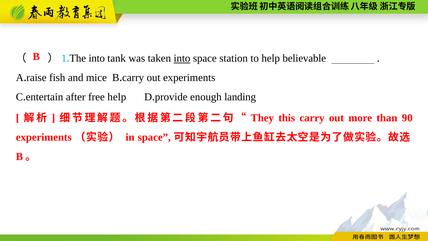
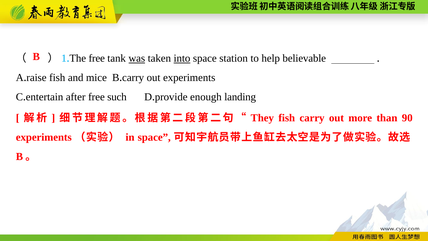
into: into -> free (97, 58)
was underline: none -> present (137, 58)
free help: help -> such (117, 97)
this: this -> fish (287, 118)
